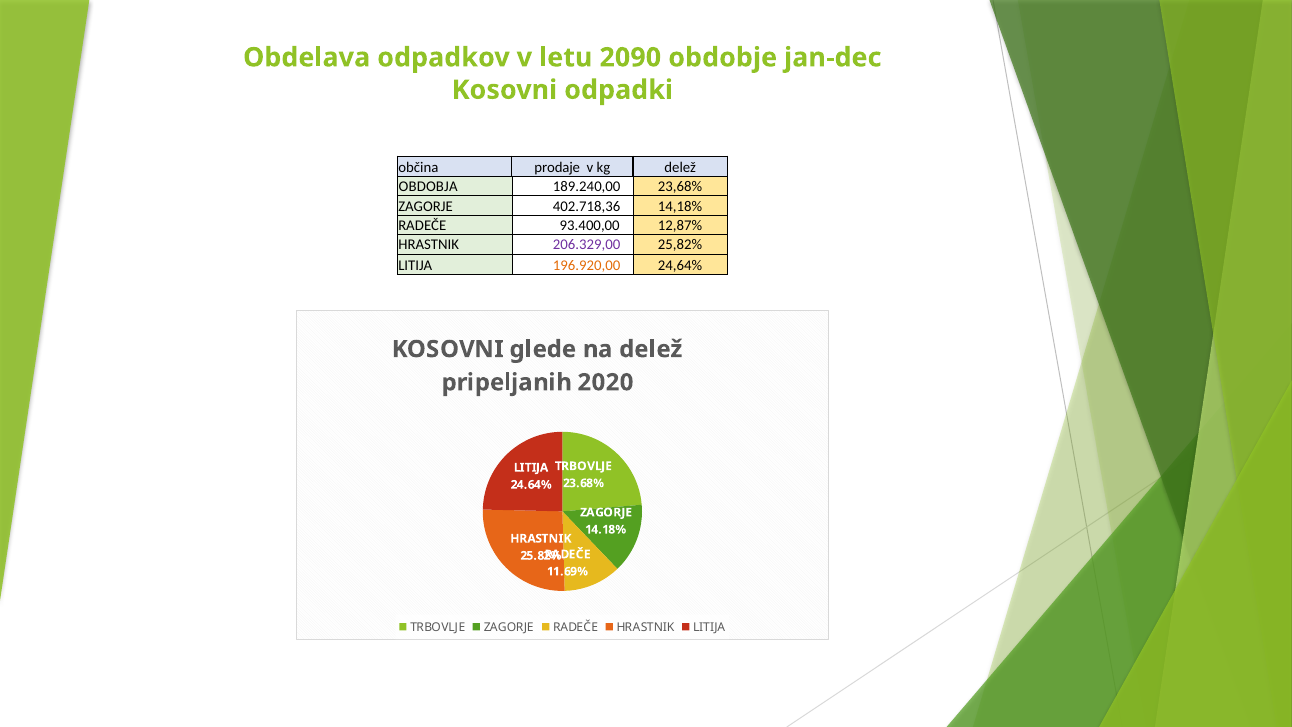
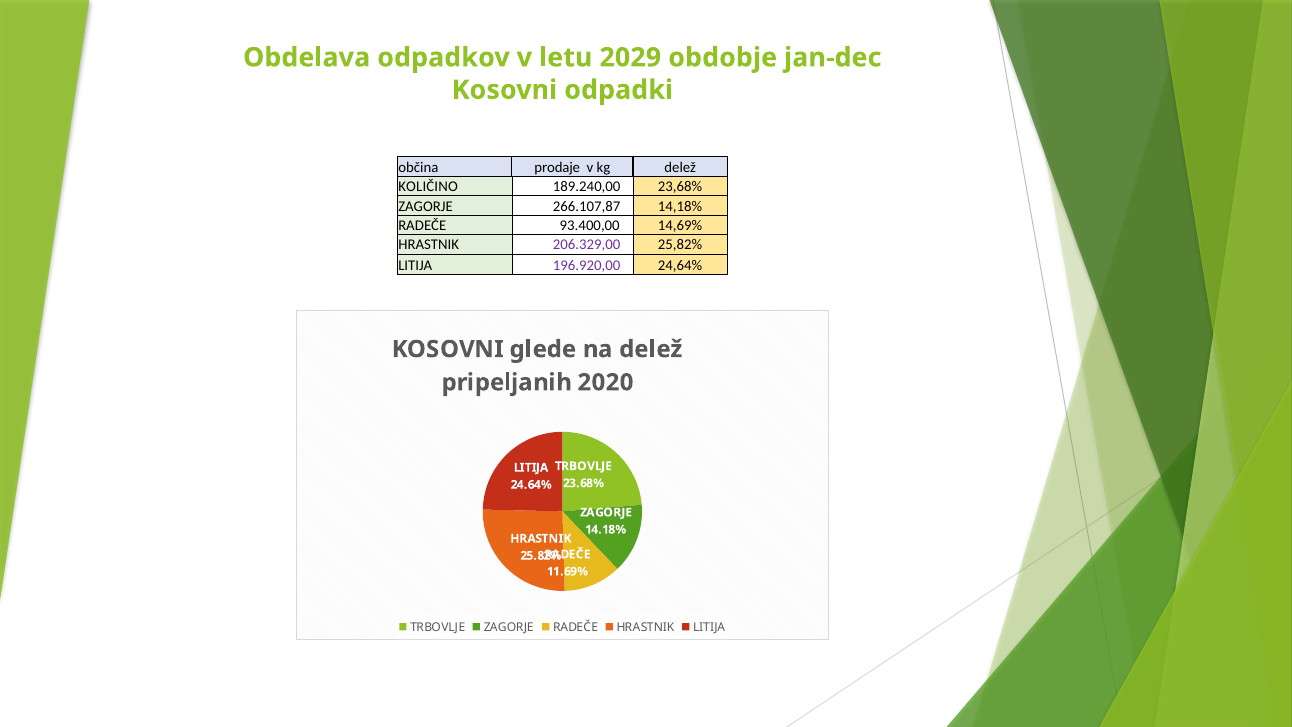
2090: 2090 -> 2029 (630, 58)
OBDOBJA: OBDOBJA -> KOLIČINO (428, 187)
402.718,36: 402.718,36 -> 266.107,87 (587, 206)
12,87%: 12,87% -> 14,69% (680, 225)
196.920,00 colour: orange -> purple (587, 265)
